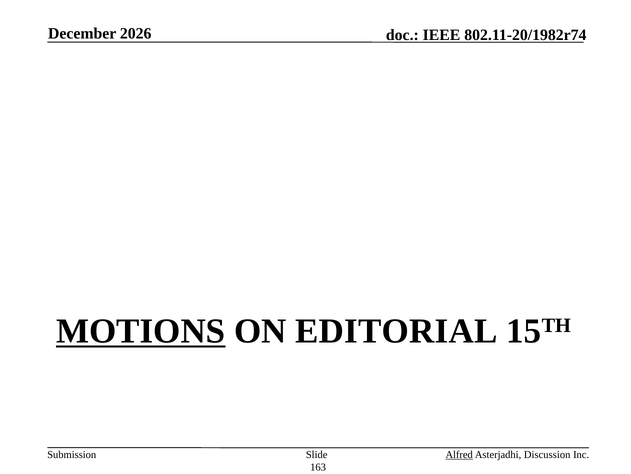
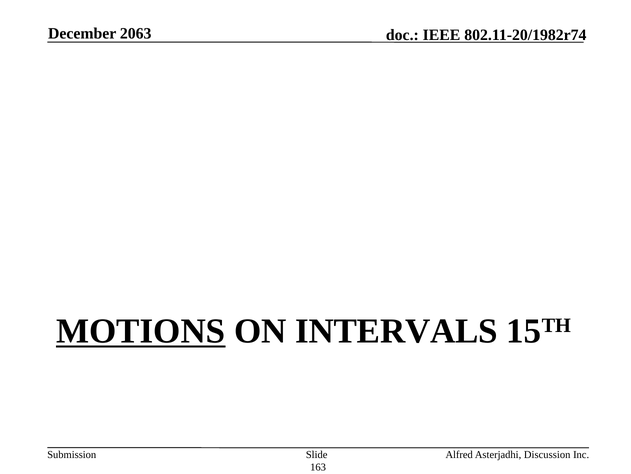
2026: 2026 -> 2063 (136, 33)
EDITORIAL: EDITORIAL -> INTERVALS (397, 331)
Alfred underline: present -> none (459, 454)
